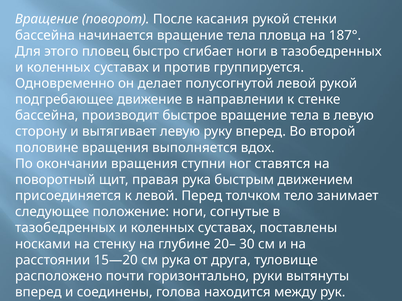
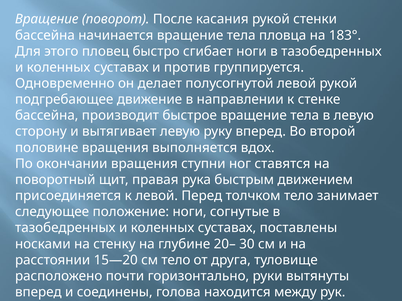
187°: 187° -> 183° (345, 35)
см рука: рука -> тело (176, 260)
